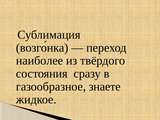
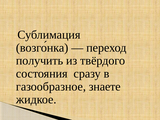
наиболее: наиболее -> получить (40, 61)
